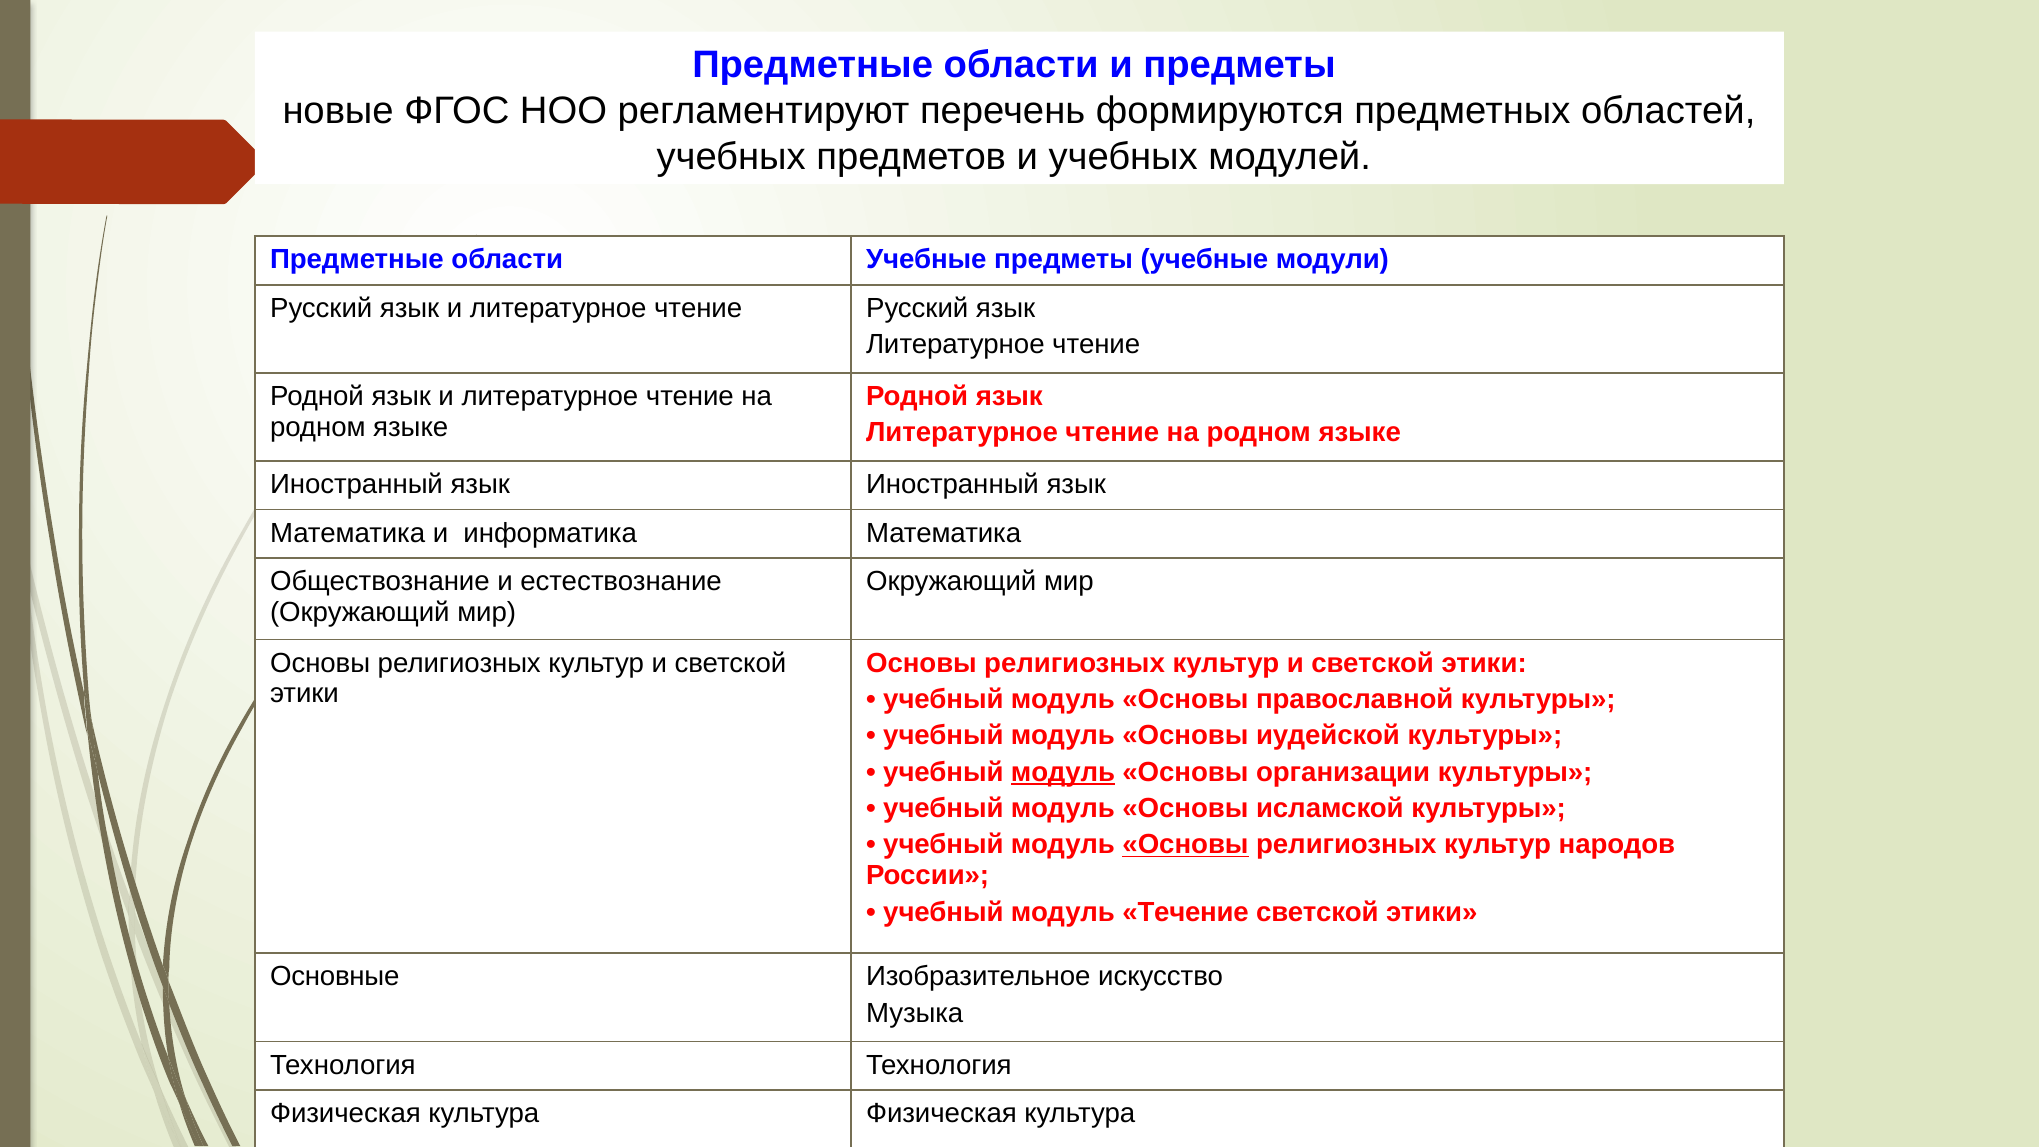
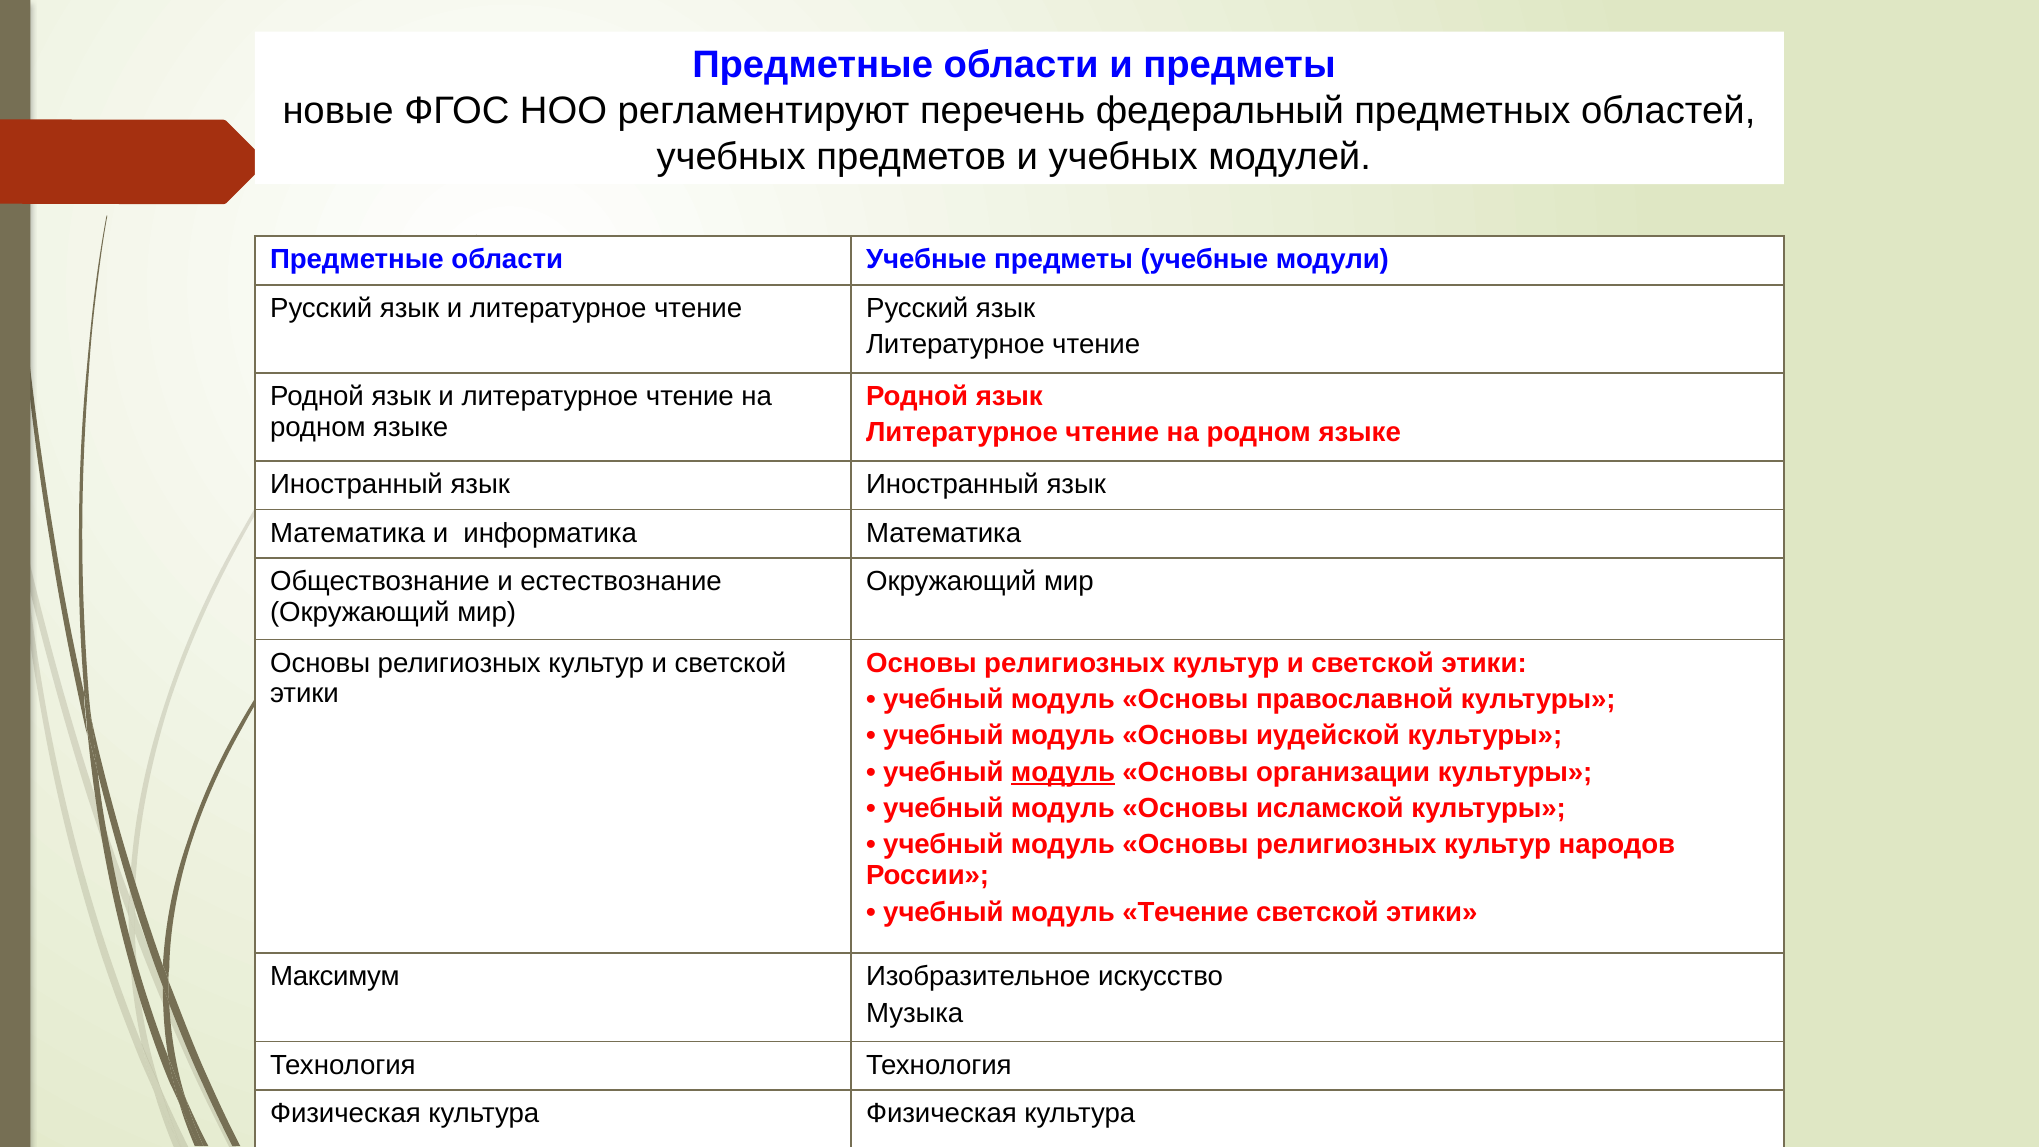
формируются: формируются -> федеральный (1220, 111)
Основы underline: present -> none (1186, 845)
Основные: Основные -> Максимум (335, 977)
